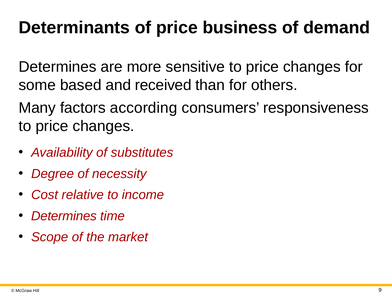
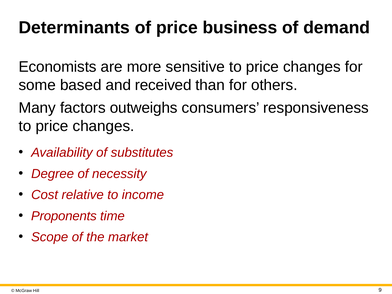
Determines: Determines -> Economists (58, 67)
according: according -> outweighs (144, 108)
Determines: Determines -> Proponents (64, 216)
